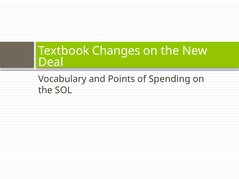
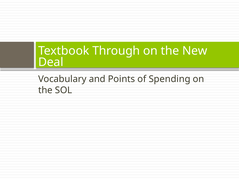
Changes: Changes -> Through (116, 51)
